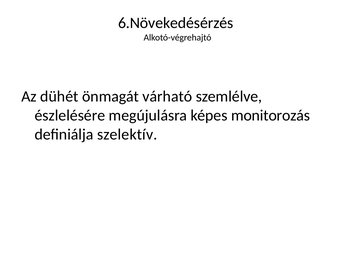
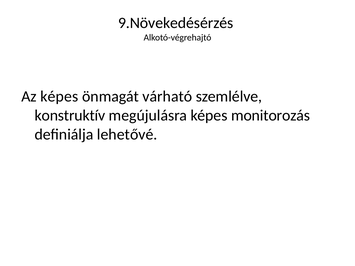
6.Növekedésérzés: 6.Növekedésérzés -> 9.Növekedésérzés (176, 23)
Az dühét: dühét -> képes (59, 97)
észlelésére: észlelésére -> konstruktív (70, 116)
szelektív: szelektív -> lehetővé (127, 134)
